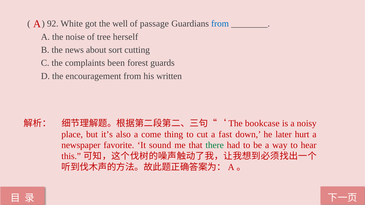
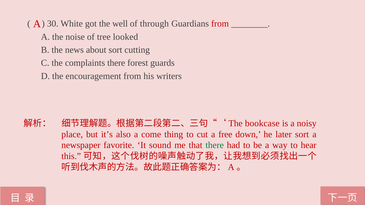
92: 92 -> 30 (53, 24)
passage: passage -> through (154, 24)
from colour: blue -> red (220, 24)
herself: herself -> looked (126, 37)
complaints been: been -> there (116, 63)
written: written -> writers (169, 76)
fast: fast -> free (225, 134)
later hurt: hurt -> sort (302, 134)
